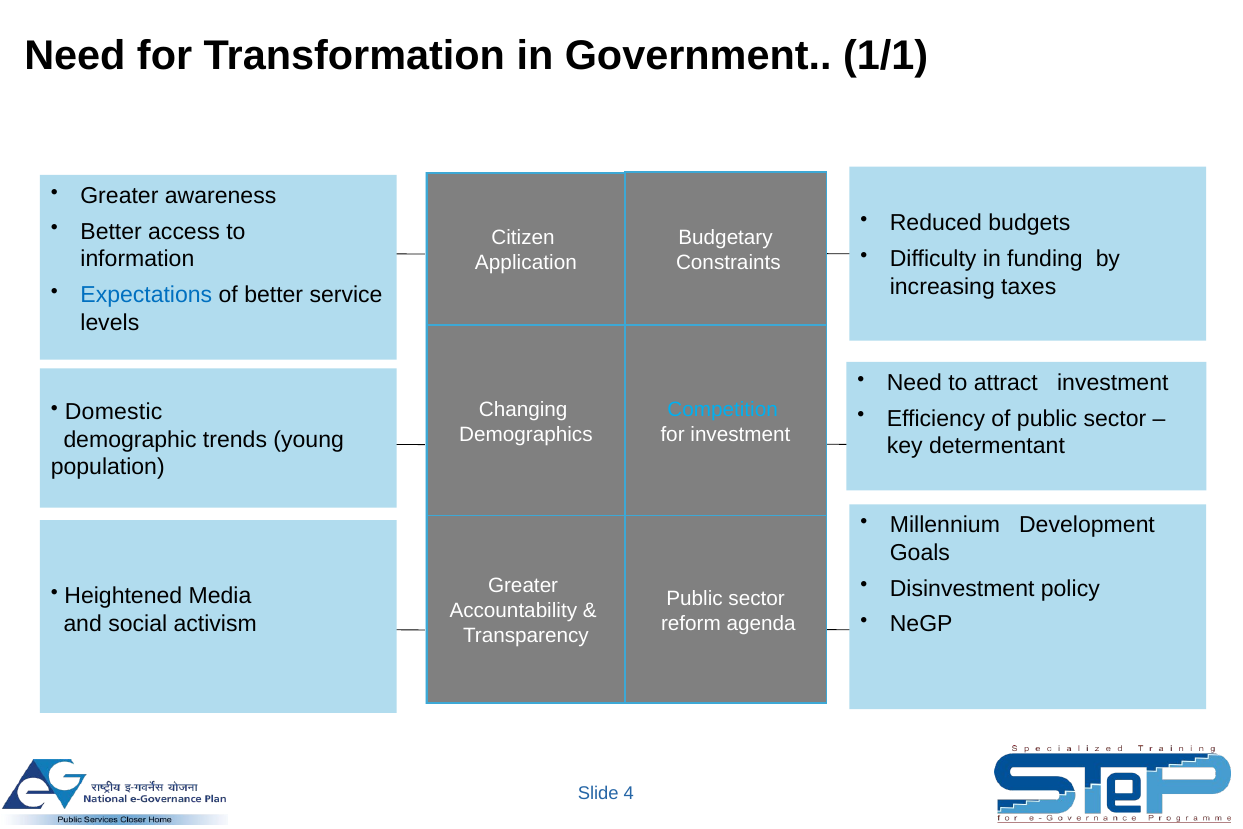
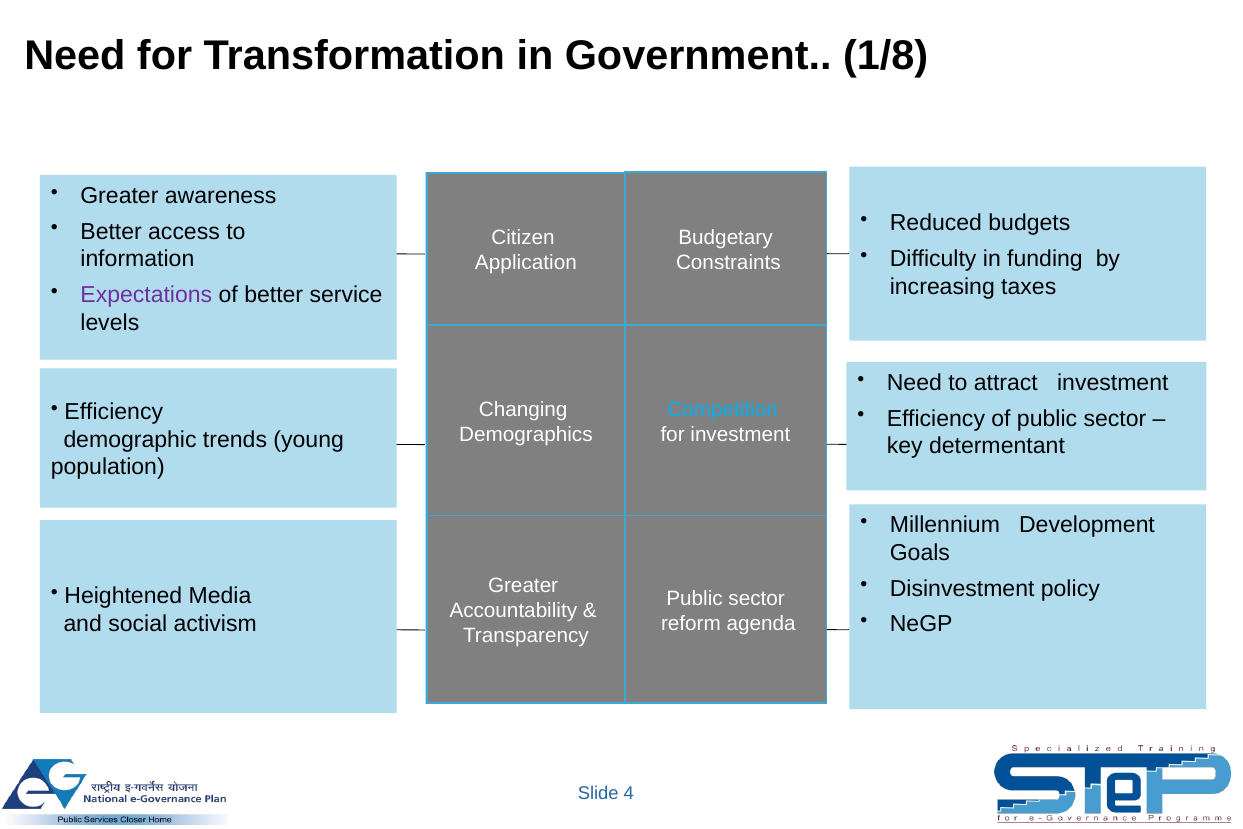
1/1: 1/1 -> 1/8 (886, 55)
Expectations colour: blue -> purple (146, 295)
Domestic: Domestic -> Efficiency (114, 412)
